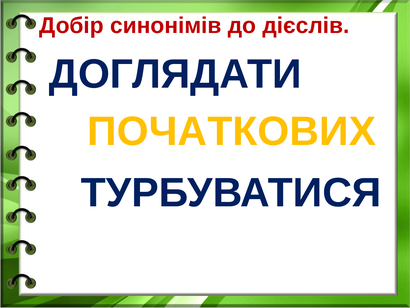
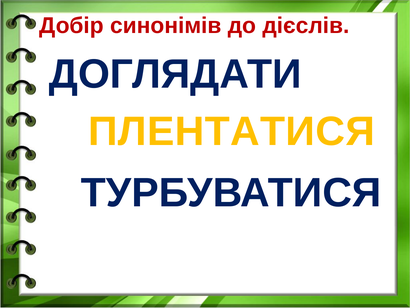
ПОЧАТКОВИХ: ПОЧАТКОВИХ -> ПЛЕНТАТИСЯ (231, 131)
